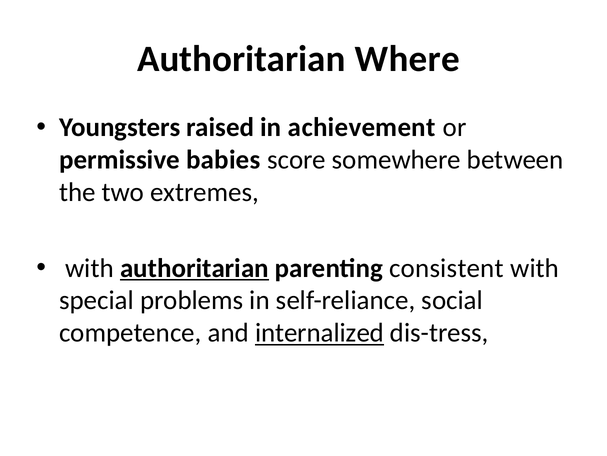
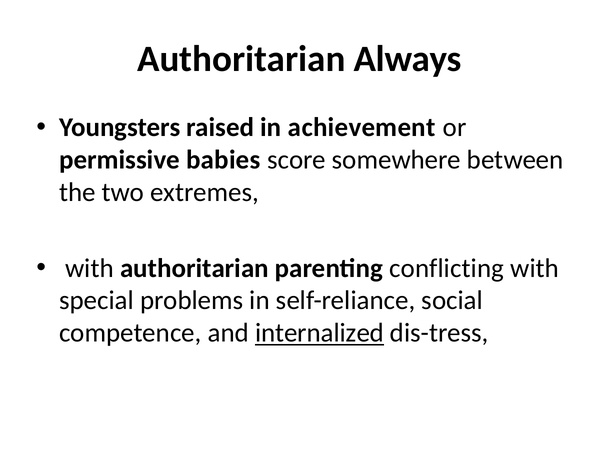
Where: Where -> Always (408, 59)
authoritarian underline: present -> none (194, 268)
consistent: consistent -> conflicting (447, 268)
